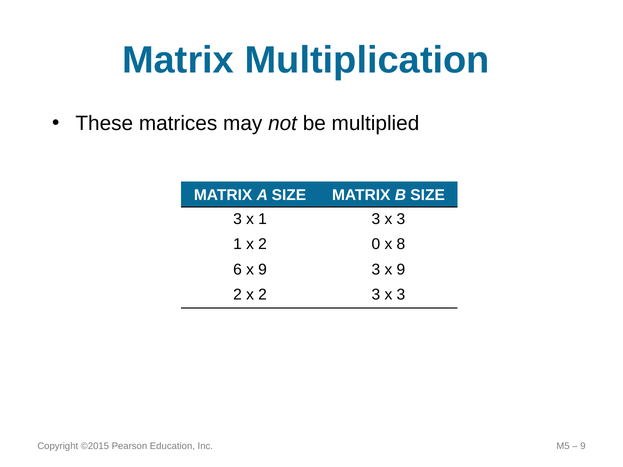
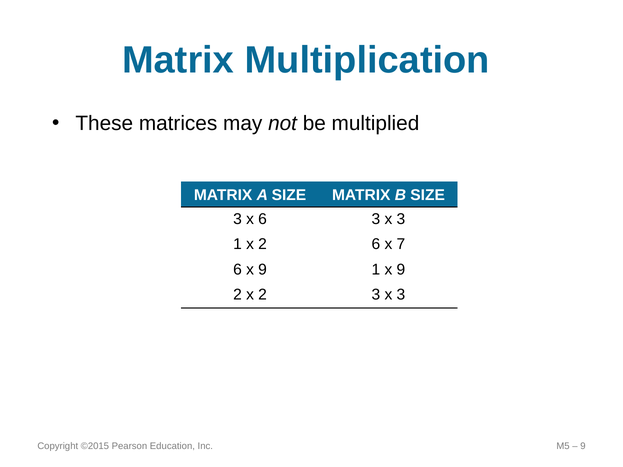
x 1: 1 -> 6 (262, 219)
2 0: 0 -> 6 (376, 244)
8: 8 -> 7 (401, 244)
9 3: 3 -> 1 (376, 270)
